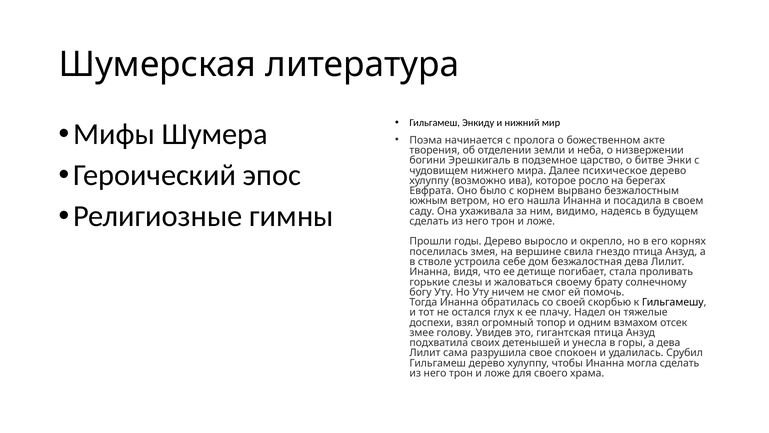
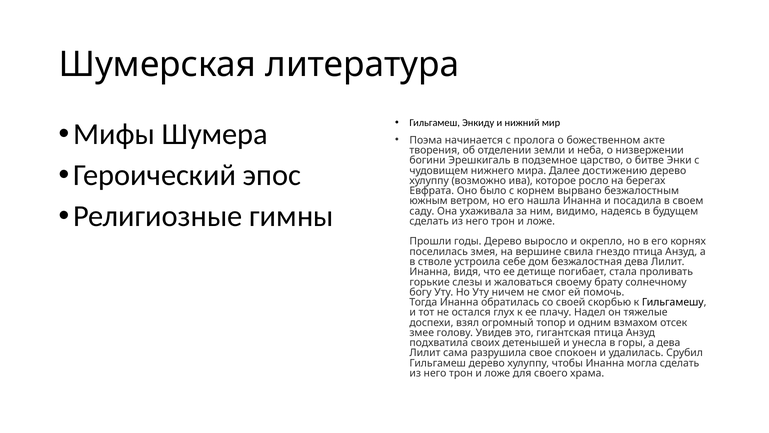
психическое: психическое -> достижению (615, 170)
